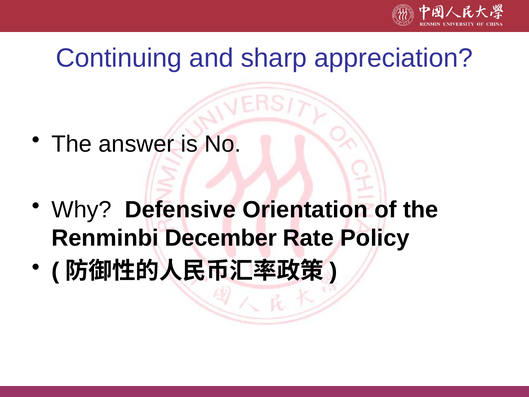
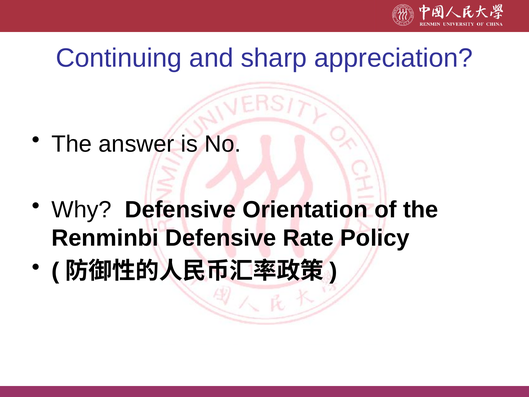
Renminbi December: December -> Defensive (221, 238)
